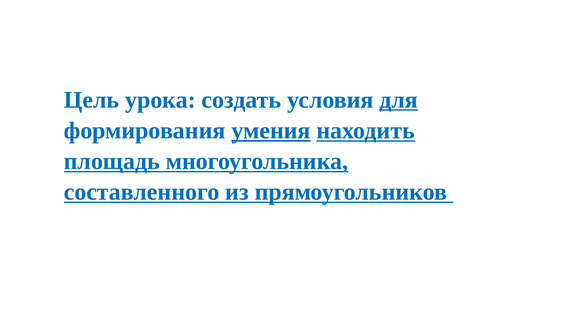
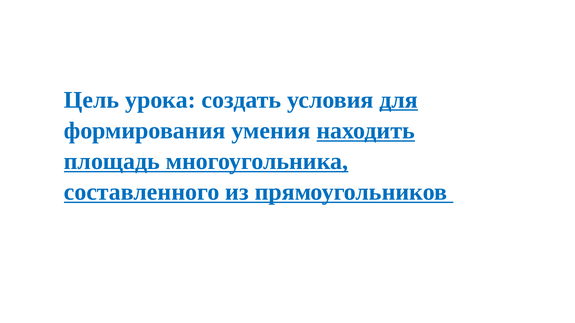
умения underline: present -> none (271, 131)
